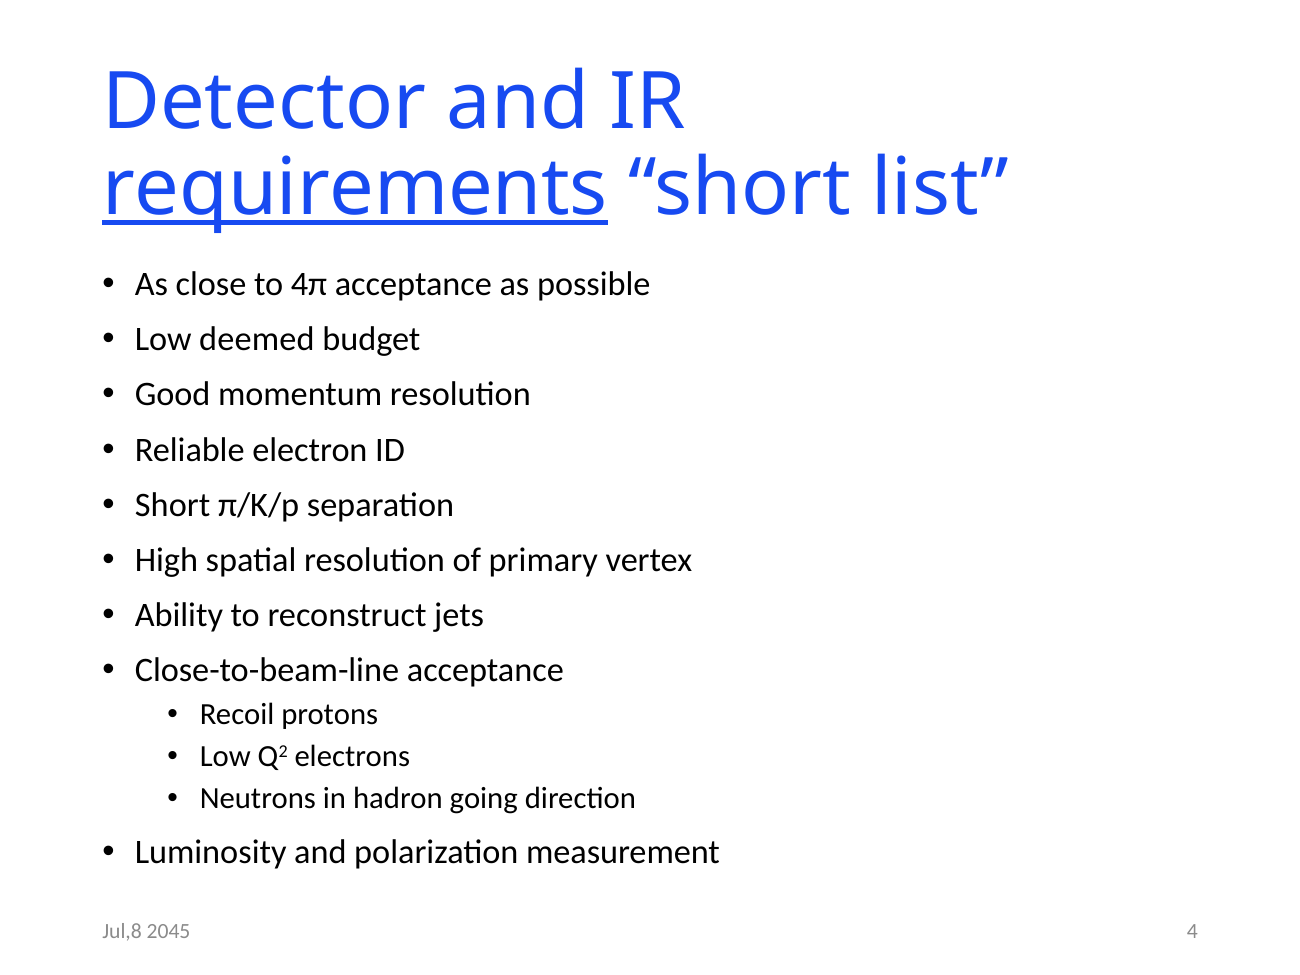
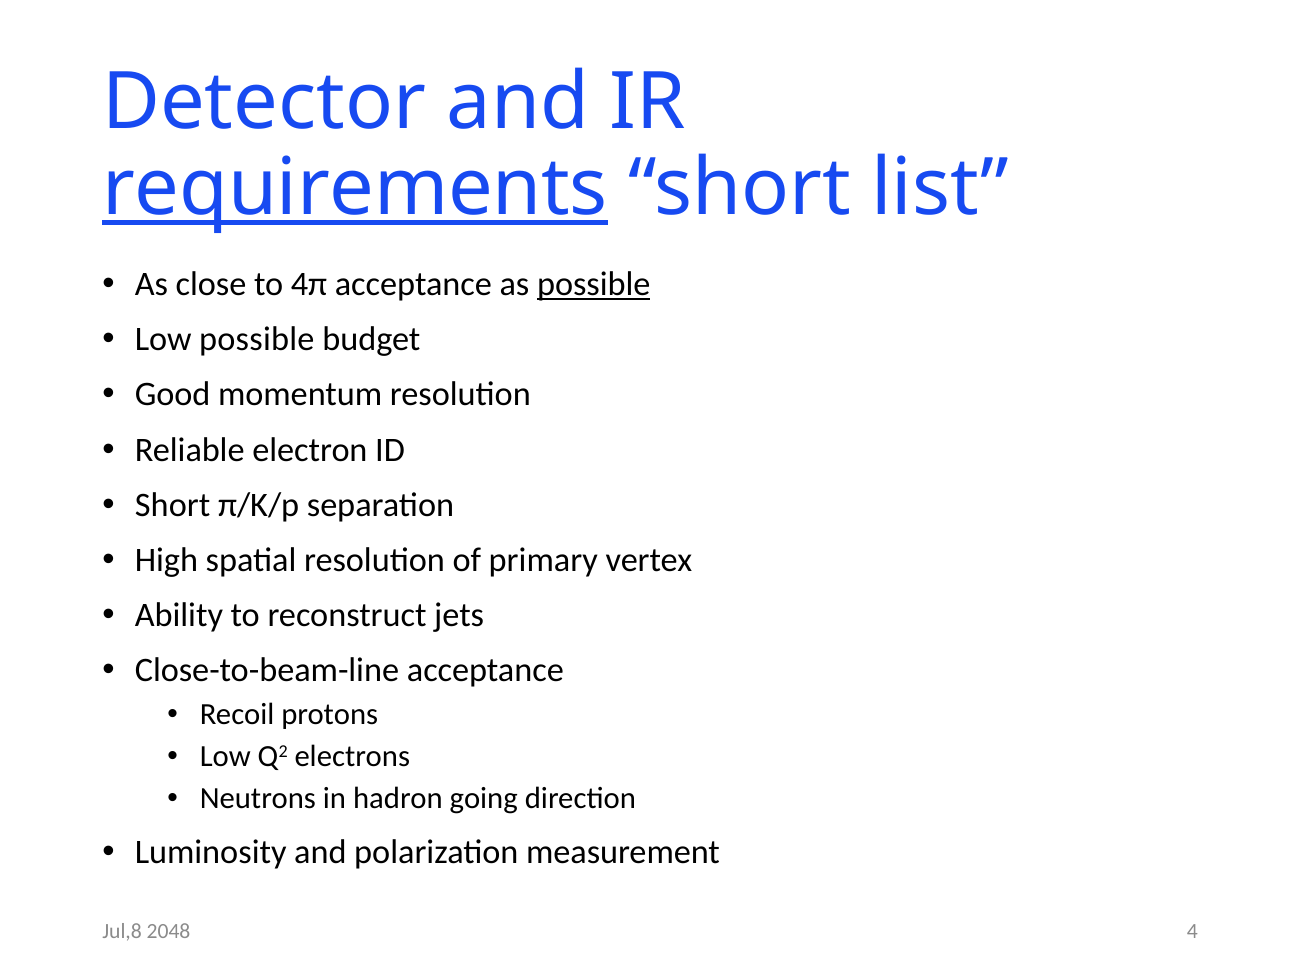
possible underline: none -> present (594, 284)
Low deemed: deemed -> possible (257, 339)
2045: 2045 -> 2048 (169, 931)
